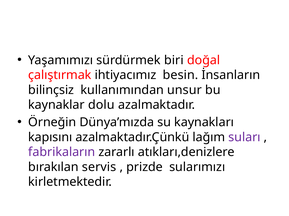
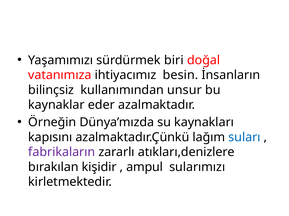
çalıştırmak: çalıştırmak -> vatanımıza (60, 75)
dolu: dolu -> eder (101, 105)
suları colour: purple -> blue (244, 138)
servis: servis -> kişidir (99, 168)
prizde: prizde -> ampul (145, 168)
